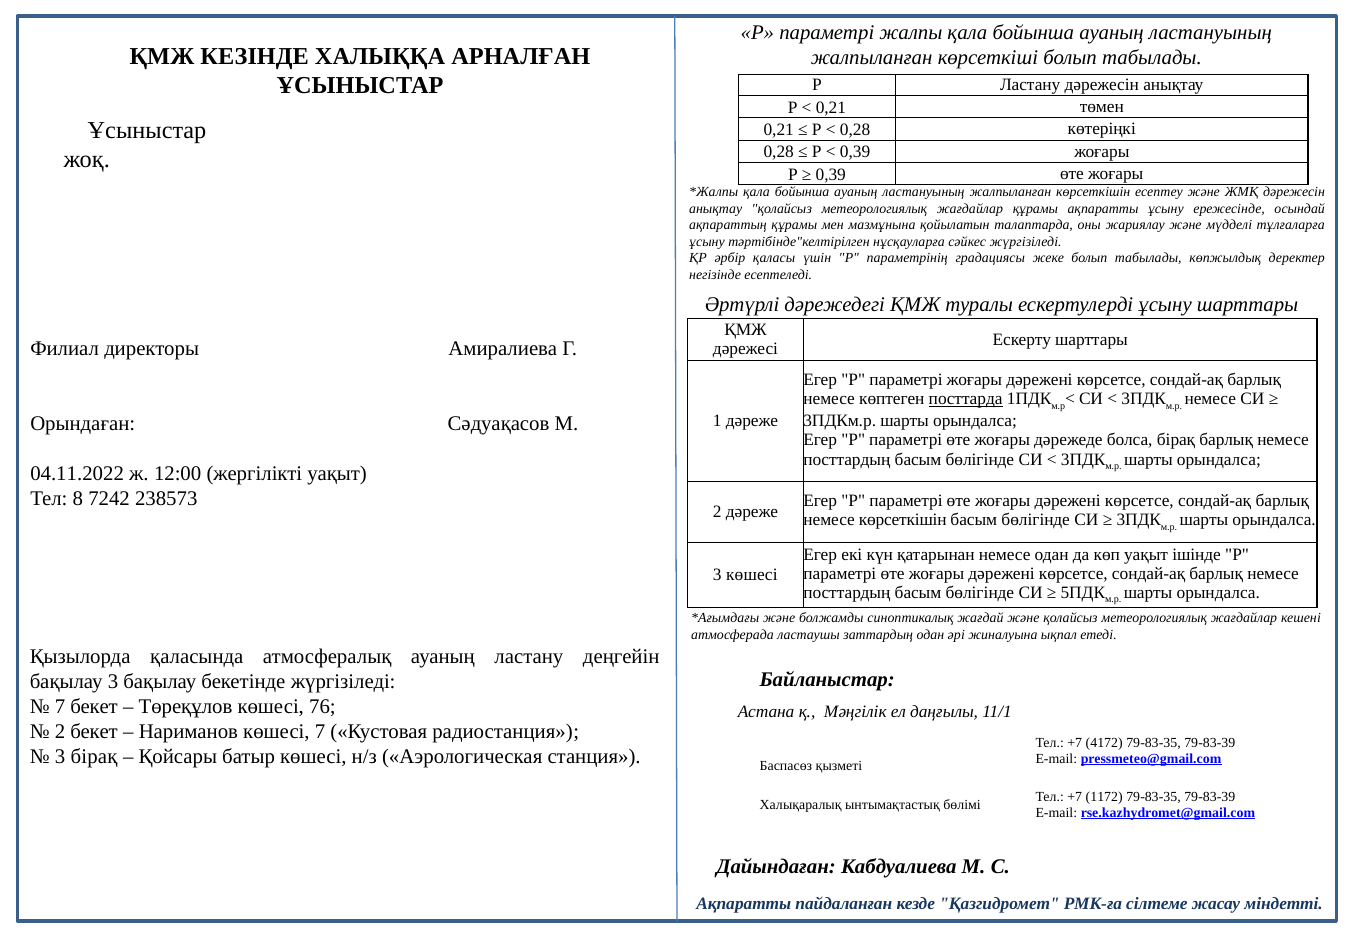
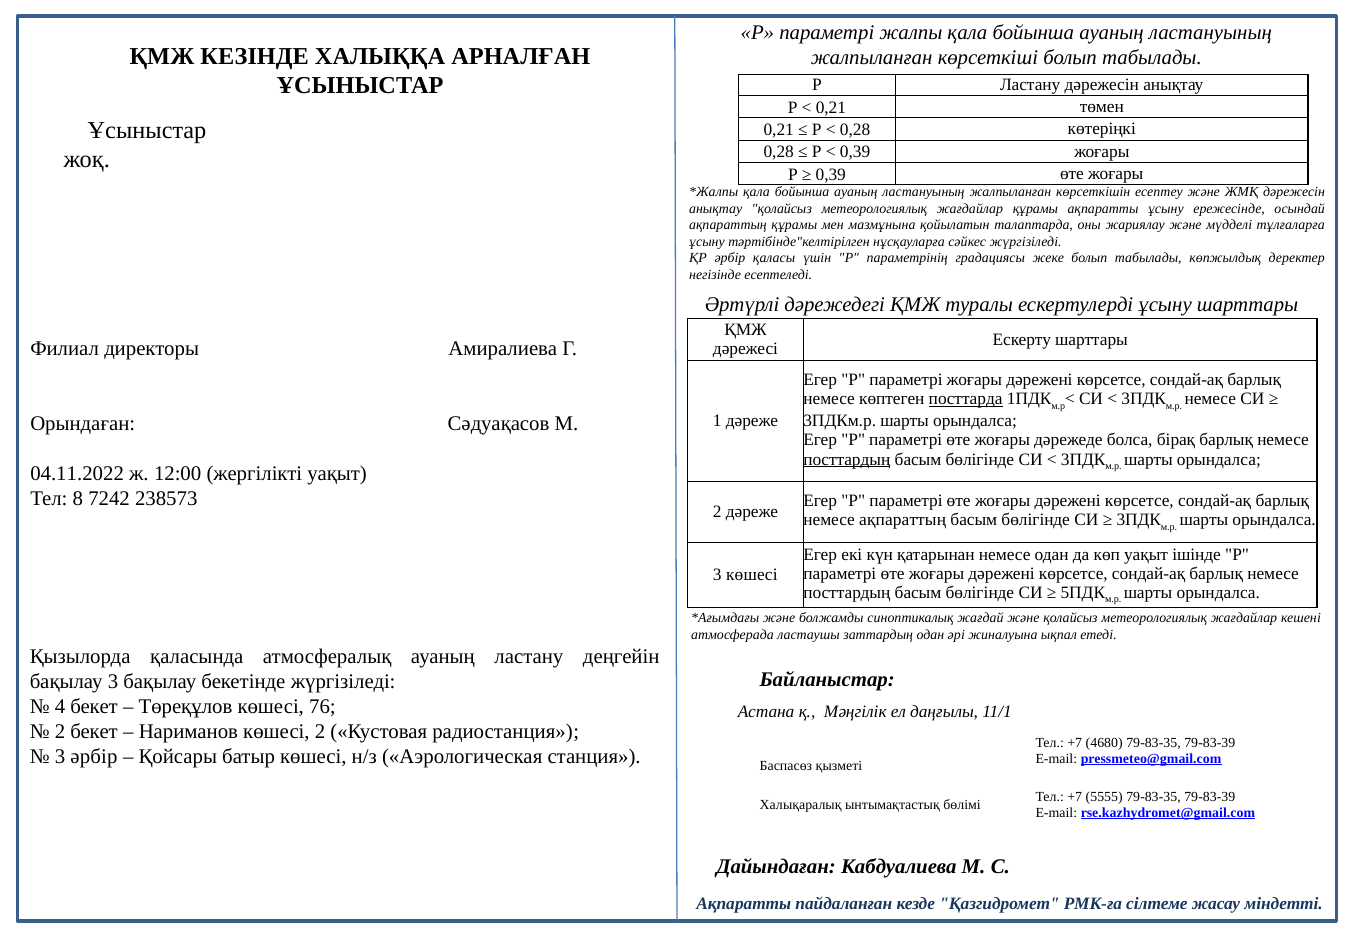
посттардың underline: none -> present (847, 460)
немесе көрсеткішін: көрсеткішін -> ақпараттың (903, 520)
7: 7 -> 4 (60, 707)
көшесі 7: 7 -> 2 (320, 732)
4172: 4172 -> 4680 (1104, 743)
3 бірақ: бірақ -> әрбір (94, 757)
1172: 1172 -> 5555 (1104, 798)
